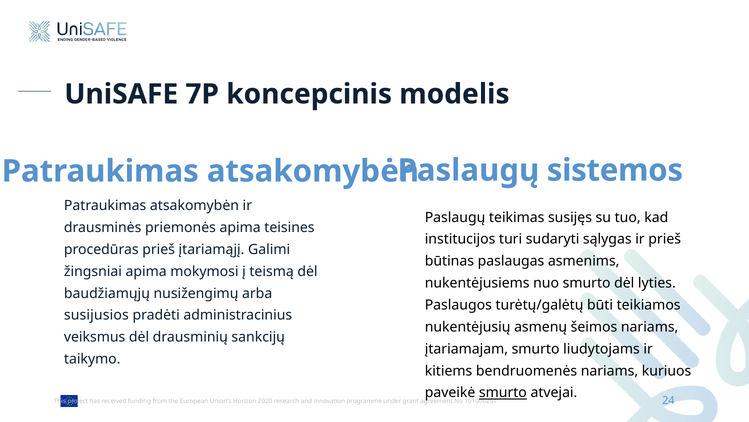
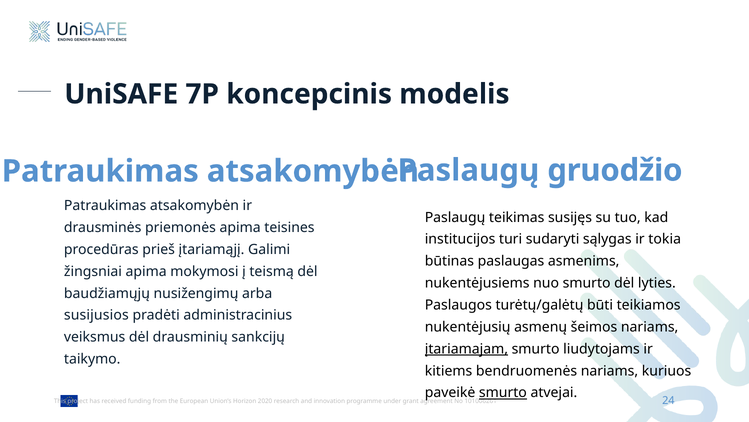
sistemos: sistemos -> gruodžio (615, 170)
ir prieš: prieš -> tokia (665, 239)
įtariamajam underline: none -> present (466, 348)
